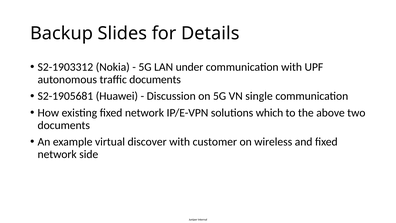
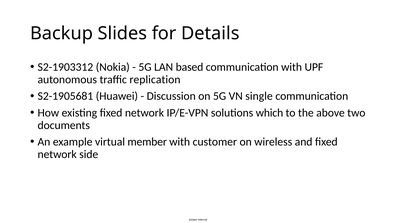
under: under -> based (189, 67)
traffic documents: documents -> replication (155, 79)
discover: discover -> member (147, 142)
